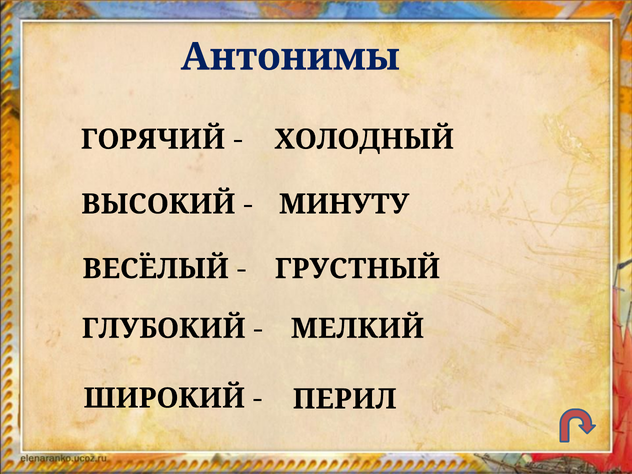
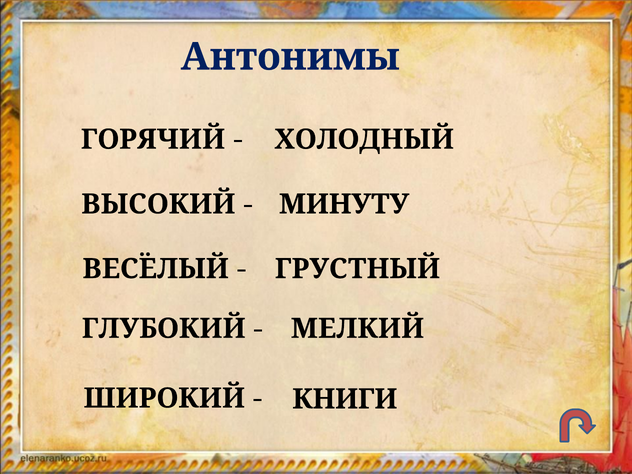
ПЕРИЛ: ПЕРИЛ -> КНИГИ (345, 399)
